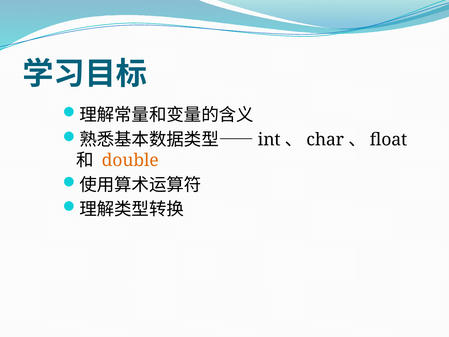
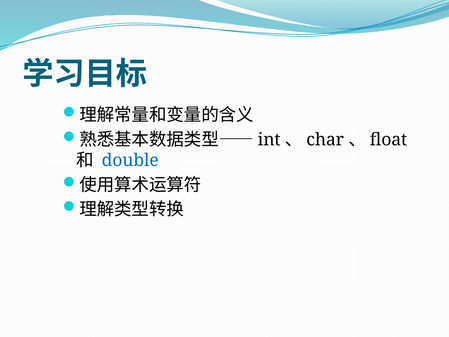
double colour: orange -> blue (130, 160)
